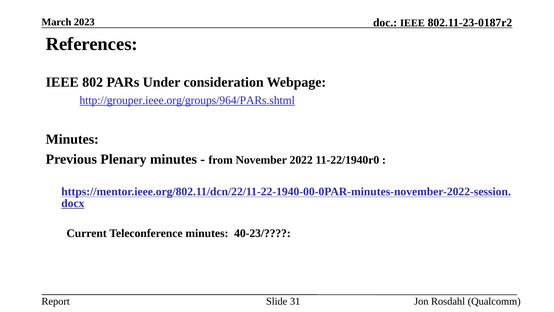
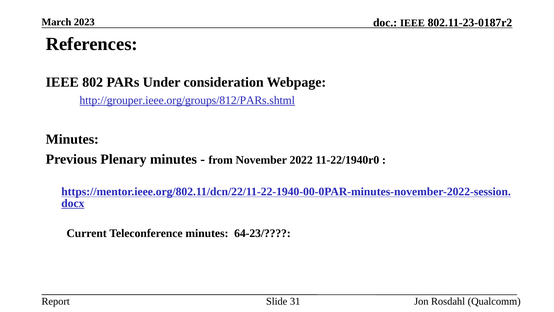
http://grouper.ieee.org/groups/964/PARs.shtml: http://grouper.ieee.org/groups/964/PARs.shtml -> http://grouper.ieee.org/groups/812/PARs.shtml (187, 100)
40-23/: 40-23/ -> 64-23/ (262, 233)
